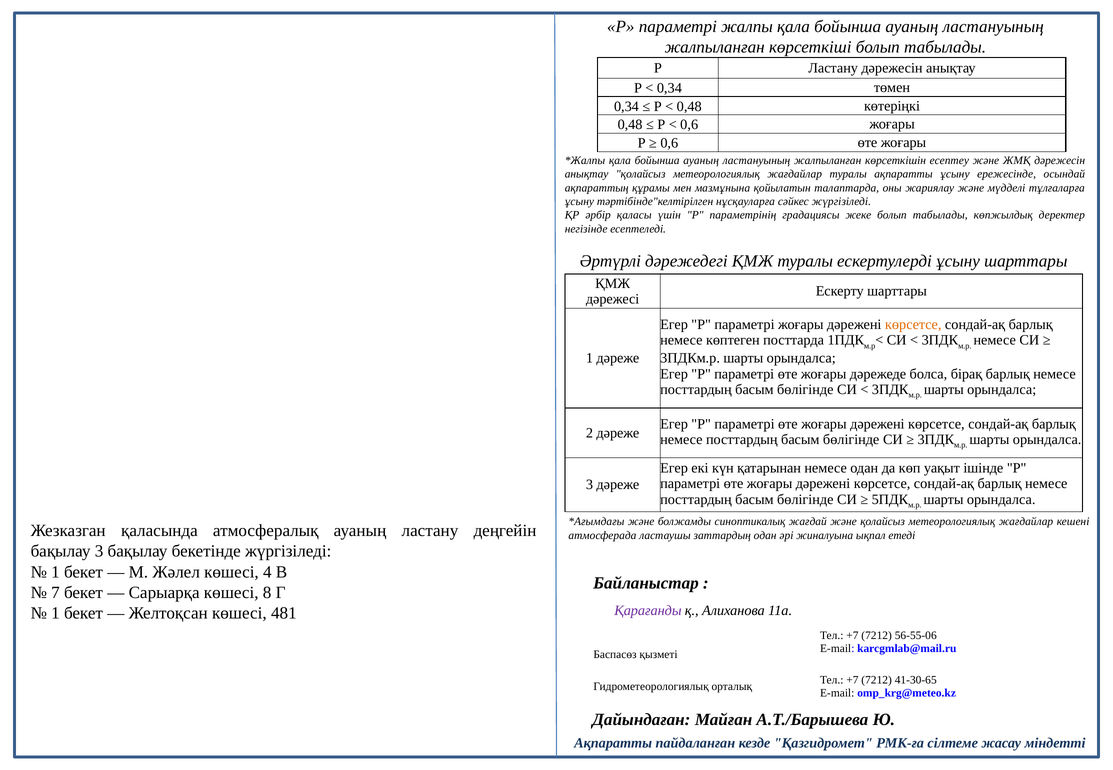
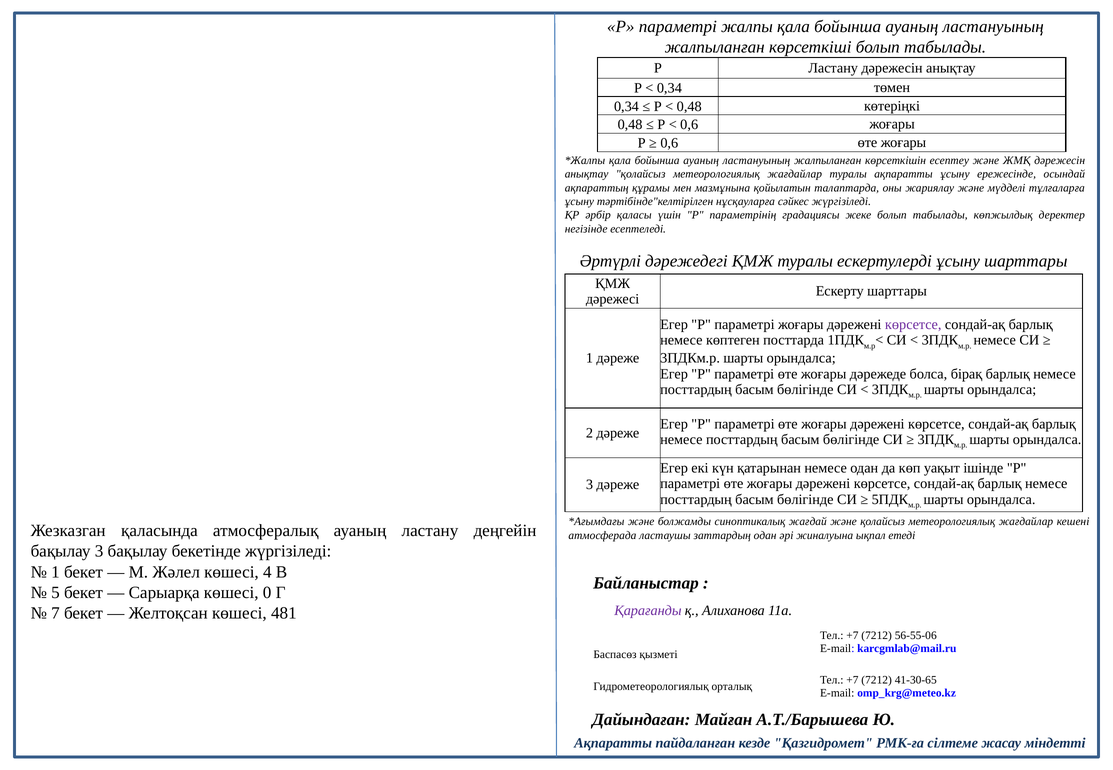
көрсетсе colour: orange -> purple (913, 325)
7: 7 -> 5 (55, 593)
8: 8 -> 0 (267, 593)
1: 1 -> 7 (55, 613)
